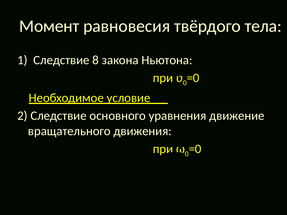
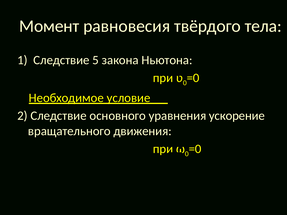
8: 8 -> 5 (96, 60)
движение: движение -> ускорение (237, 116)
